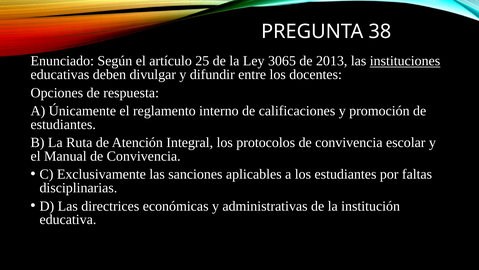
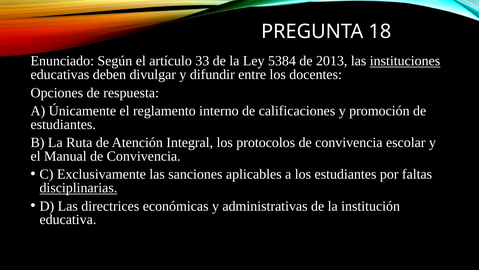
38: 38 -> 18 (380, 31)
25: 25 -> 33 (202, 61)
3065: 3065 -> 5384 (282, 61)
disciplinarias underline: none -> present (78, 188)
